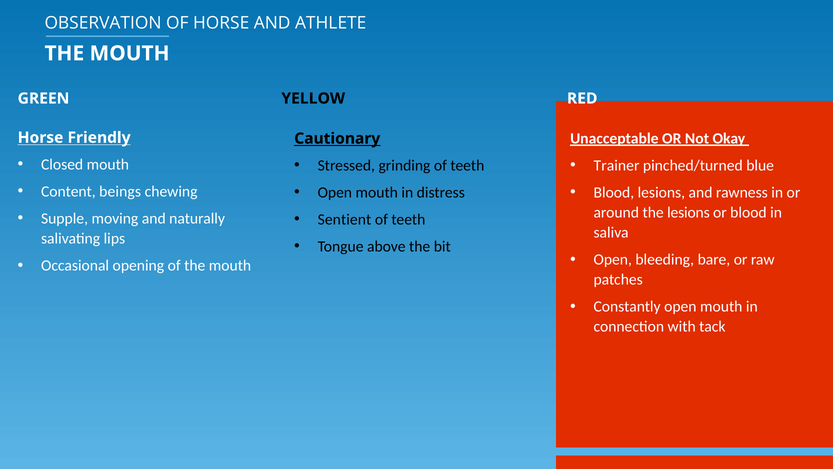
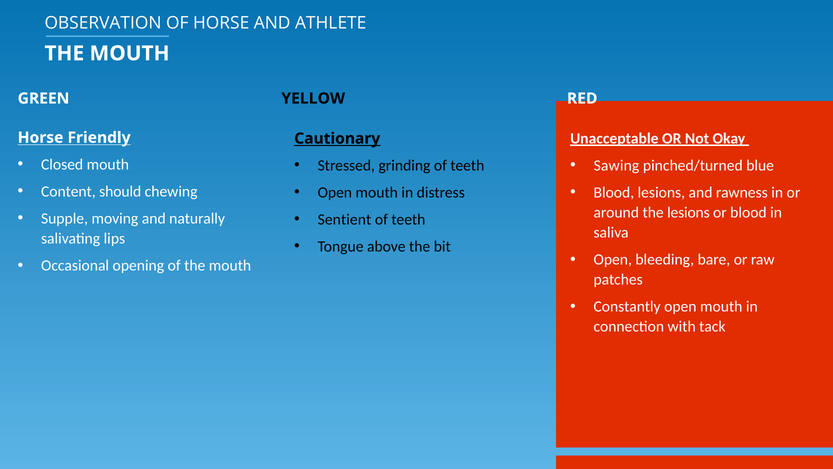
Trainer: Trainer -> Sawing (616, 165)
beings: beings -> should (120, 191)
